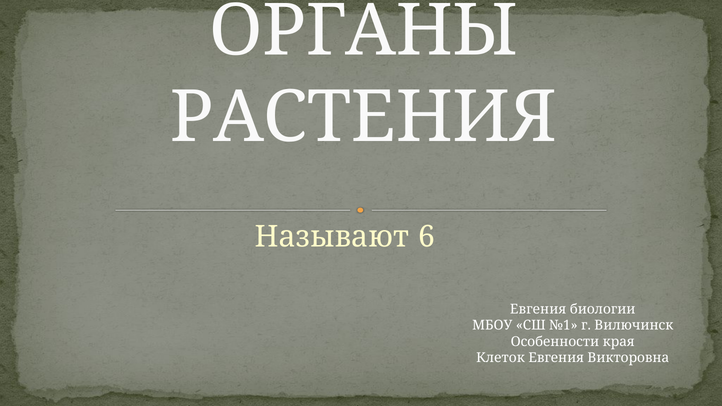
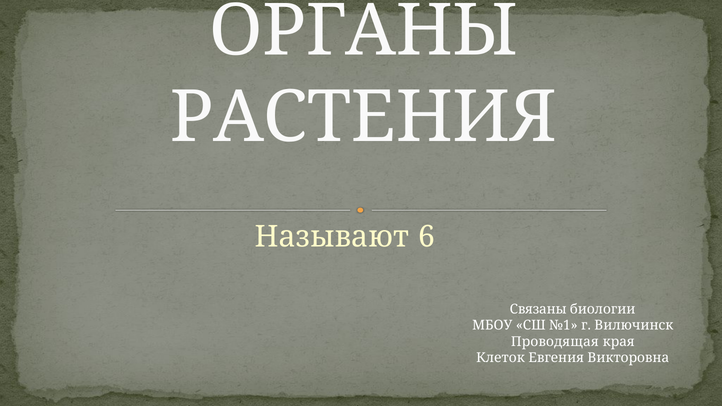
Евгения: Евгения -> Связаны (538, 309)
Особенности: Особенности -> Проводящая (555, 342)
